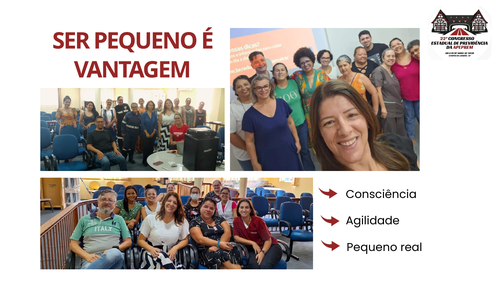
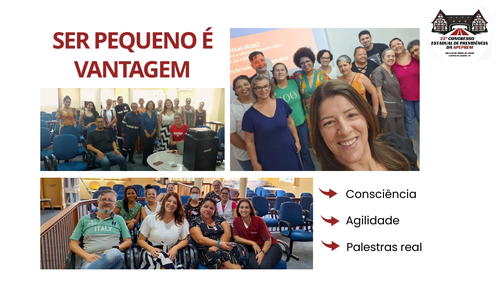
Pequeno: Pequeno -> Palestras (372, 248)
